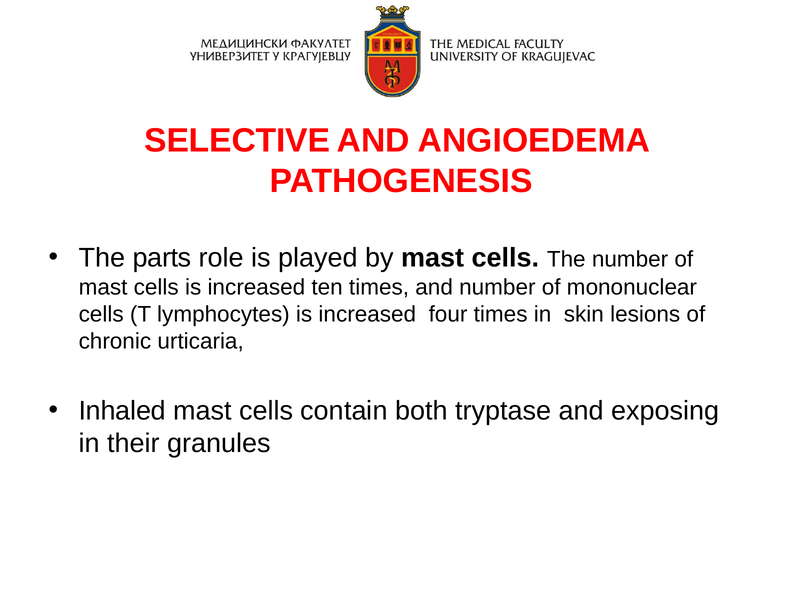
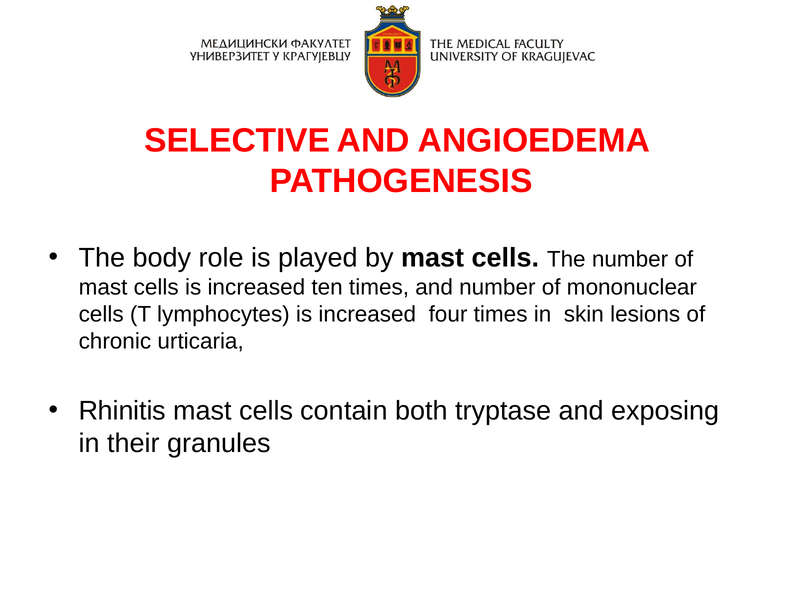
parts: parts -> body (162, 258)
Inhaled: Inhaled -> Rhinitis (122, 411)
